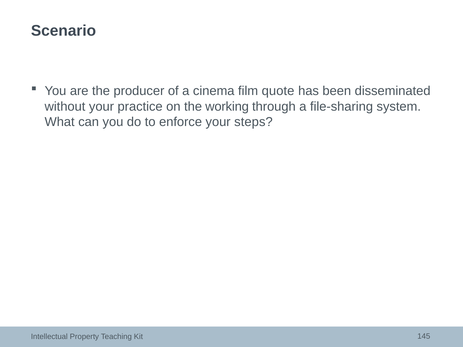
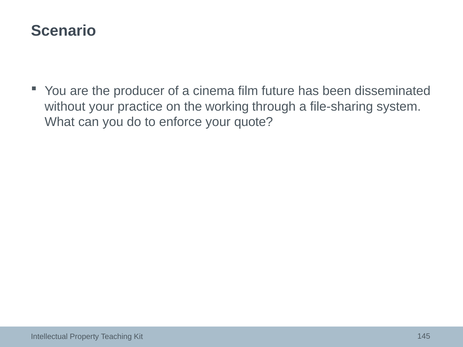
quote: quote -> future (278, 91)
steps: steps -> quote (254, 122)
